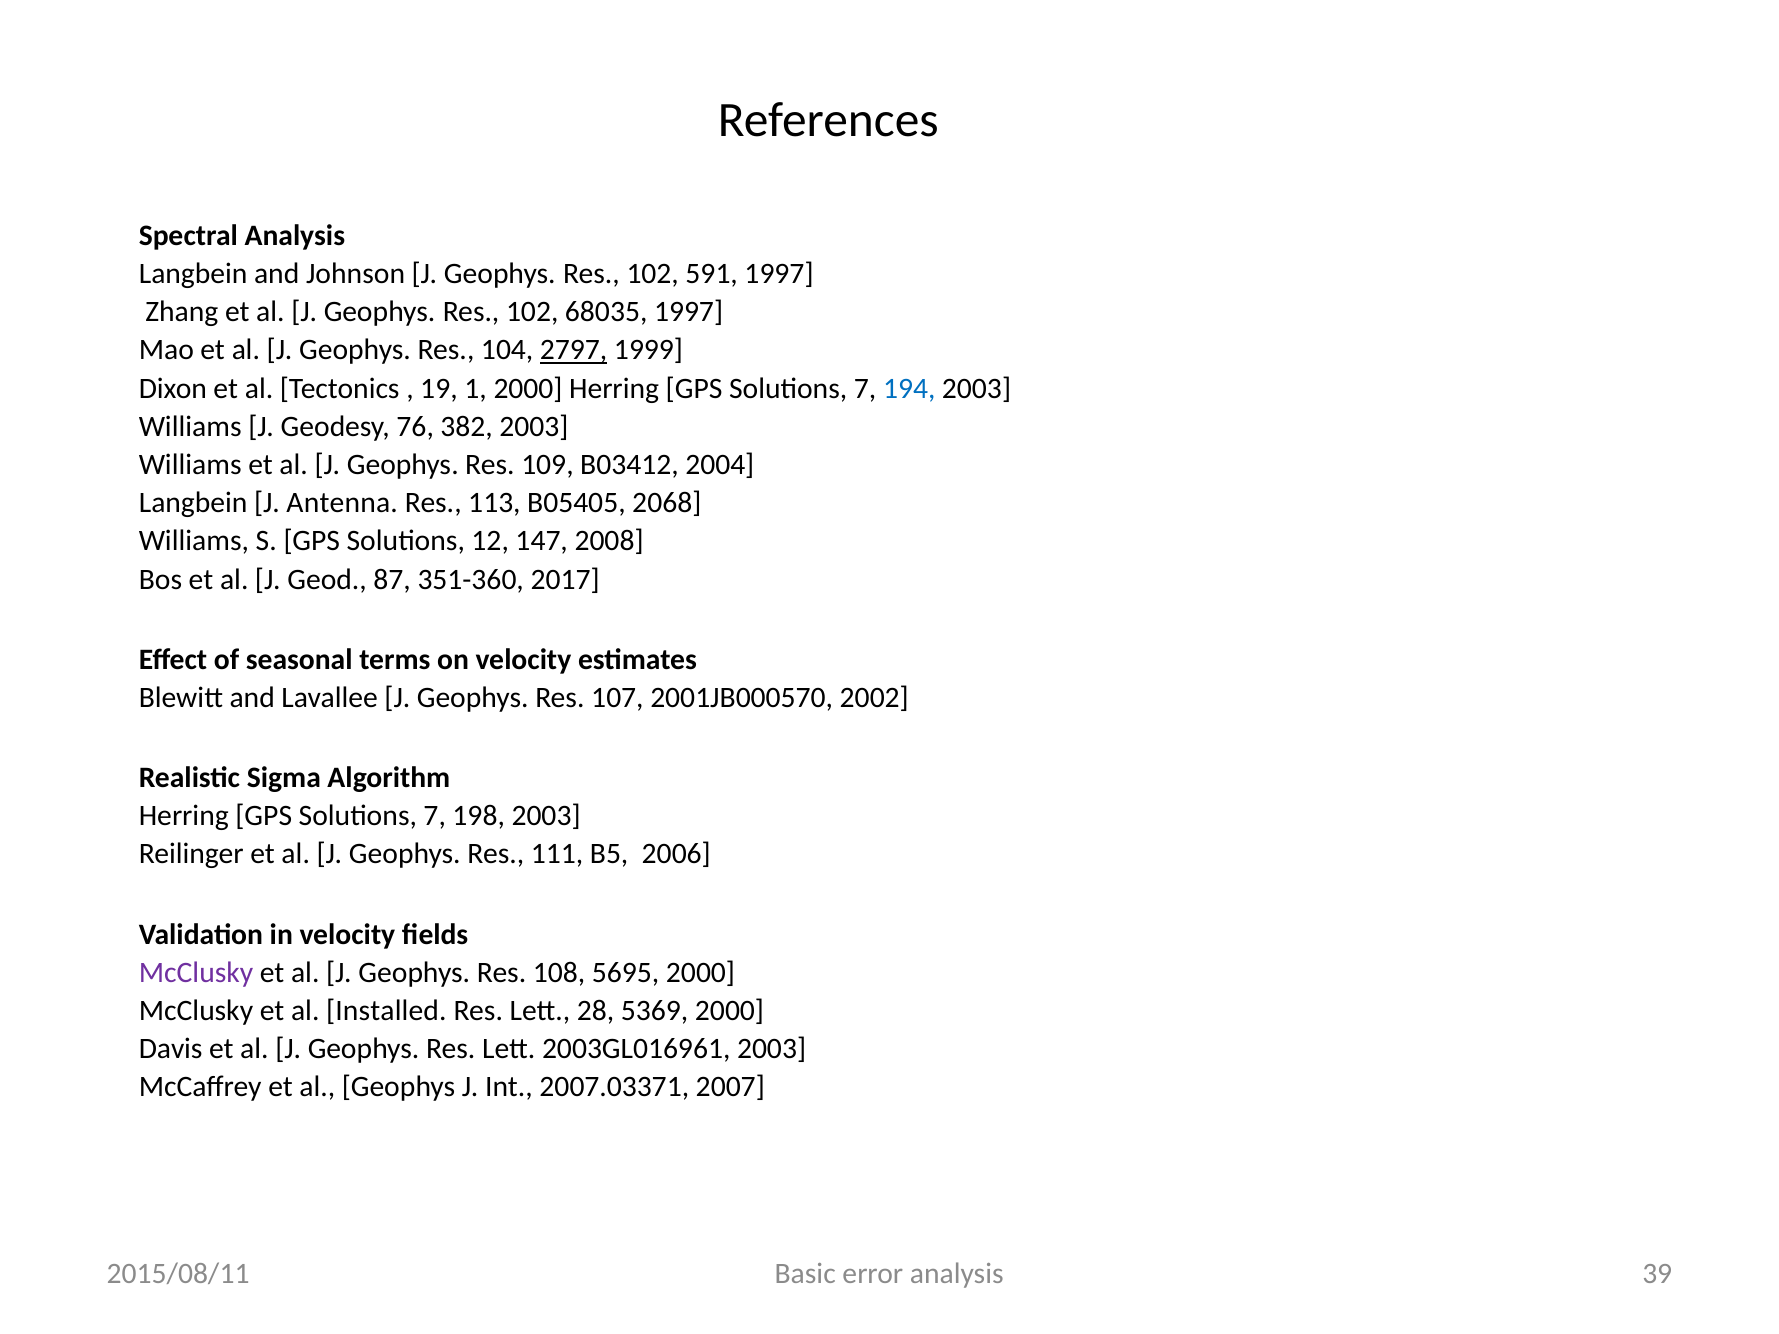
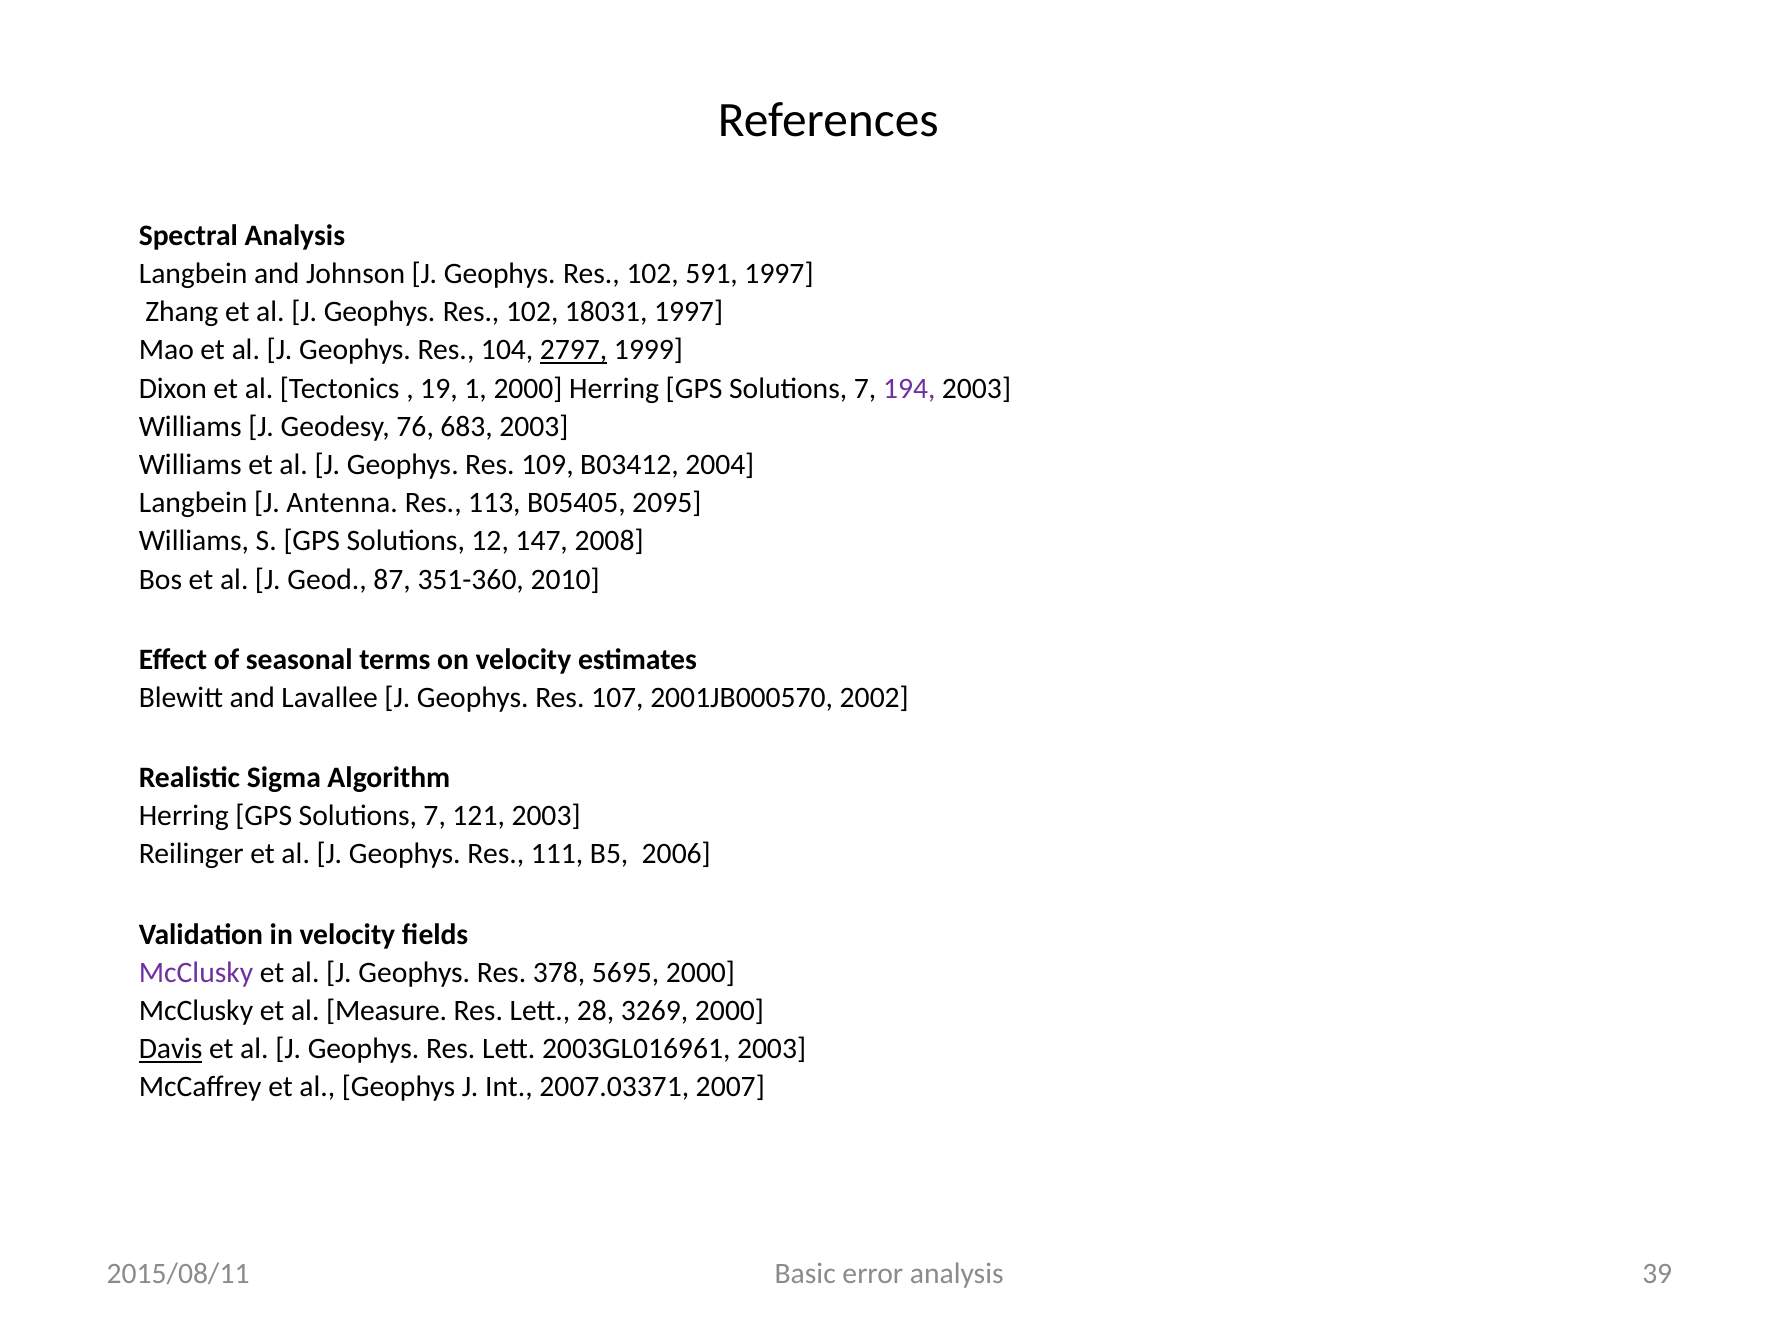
68035: 68035 -> 18031 (606, 312)
194 colour: blue -> purple (909, 388)
382: 382 -> 683 (467, 427)
2068: 2068 -> 2095 (667, 503)
2017: 2017 -> 2010 (565, 580)
198: 198 -> 121 (479, 816)
108: 108 -> 378 (559, 973)
Installed: Installed -> Measure (387, 1011)
5369: 5369 -> 3269 (655, 1011)
Davis underline: none -> present (171, 1049)
